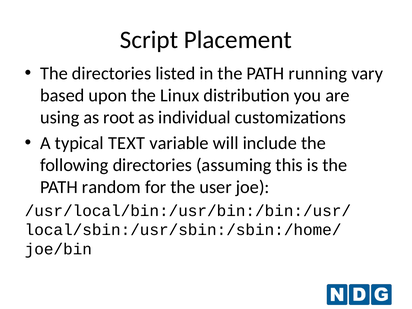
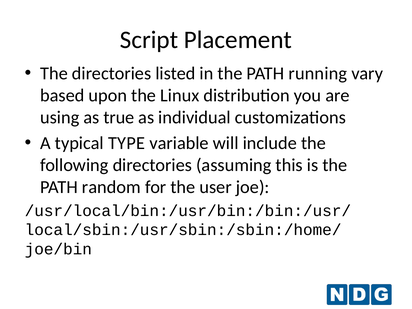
root: root -> true (119, 117)
TEXT: TEXT -> TYPE (127, 143)
